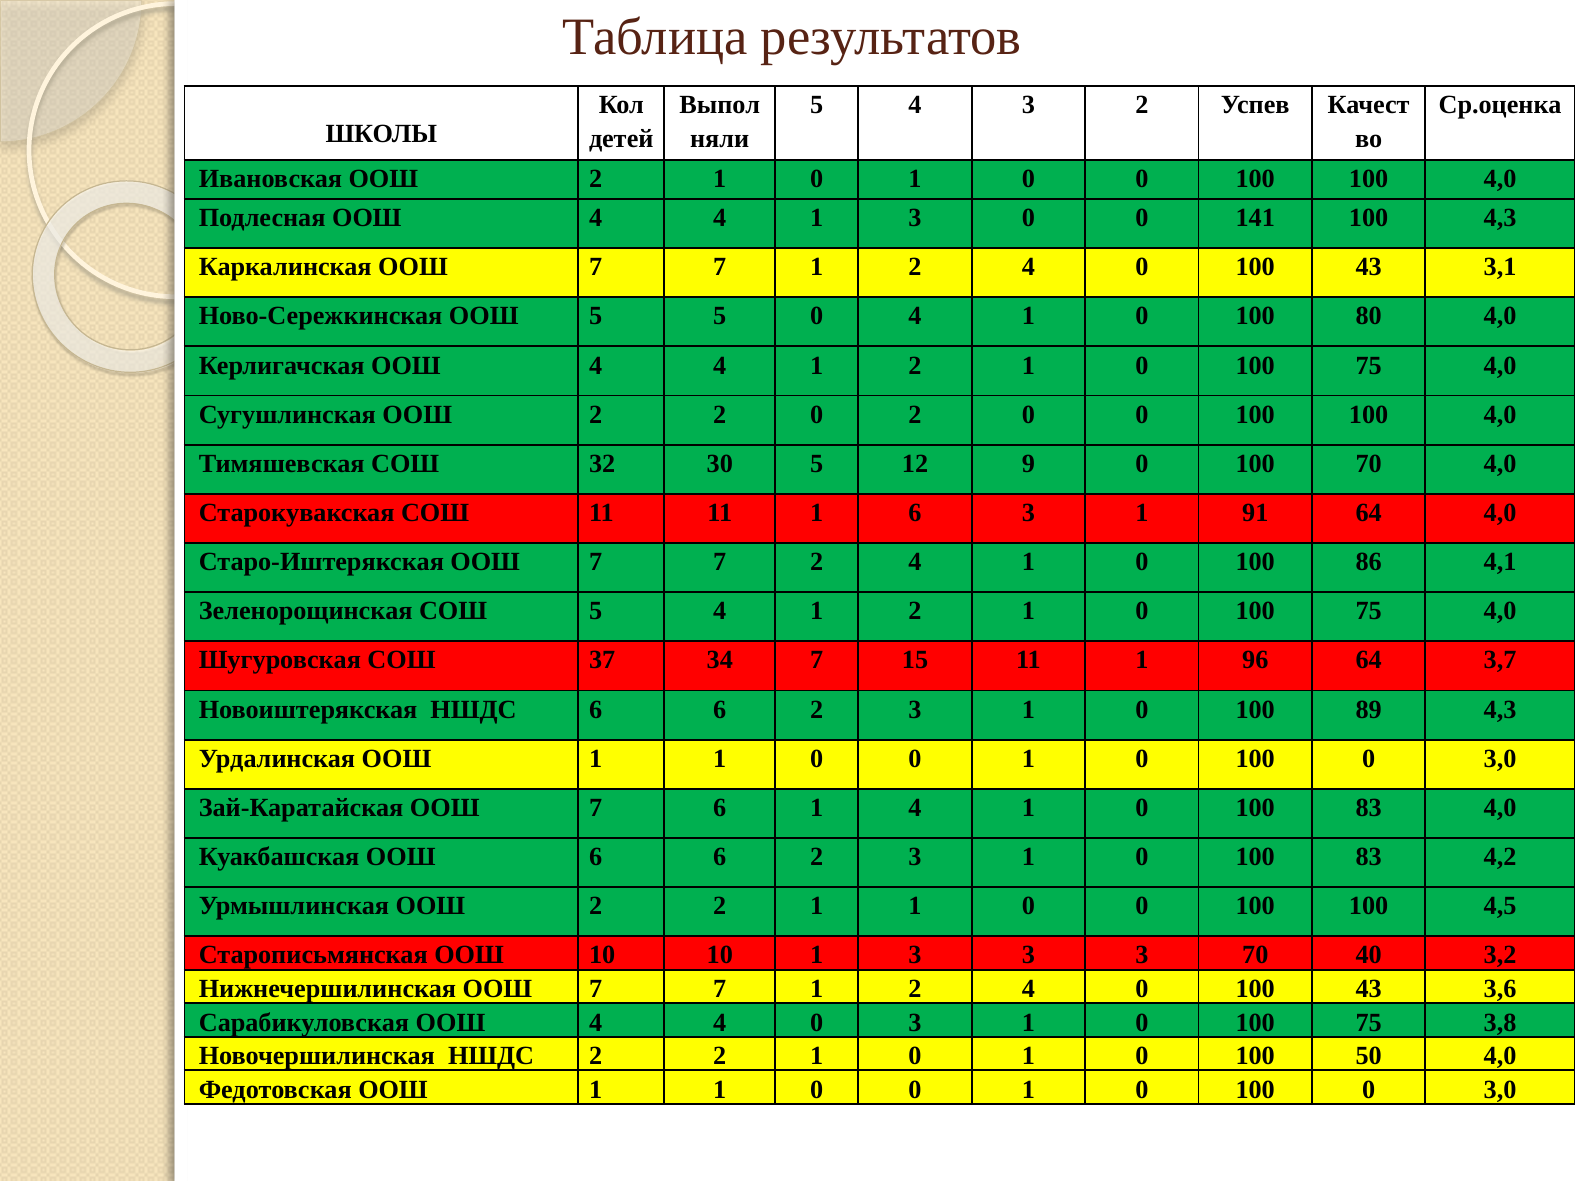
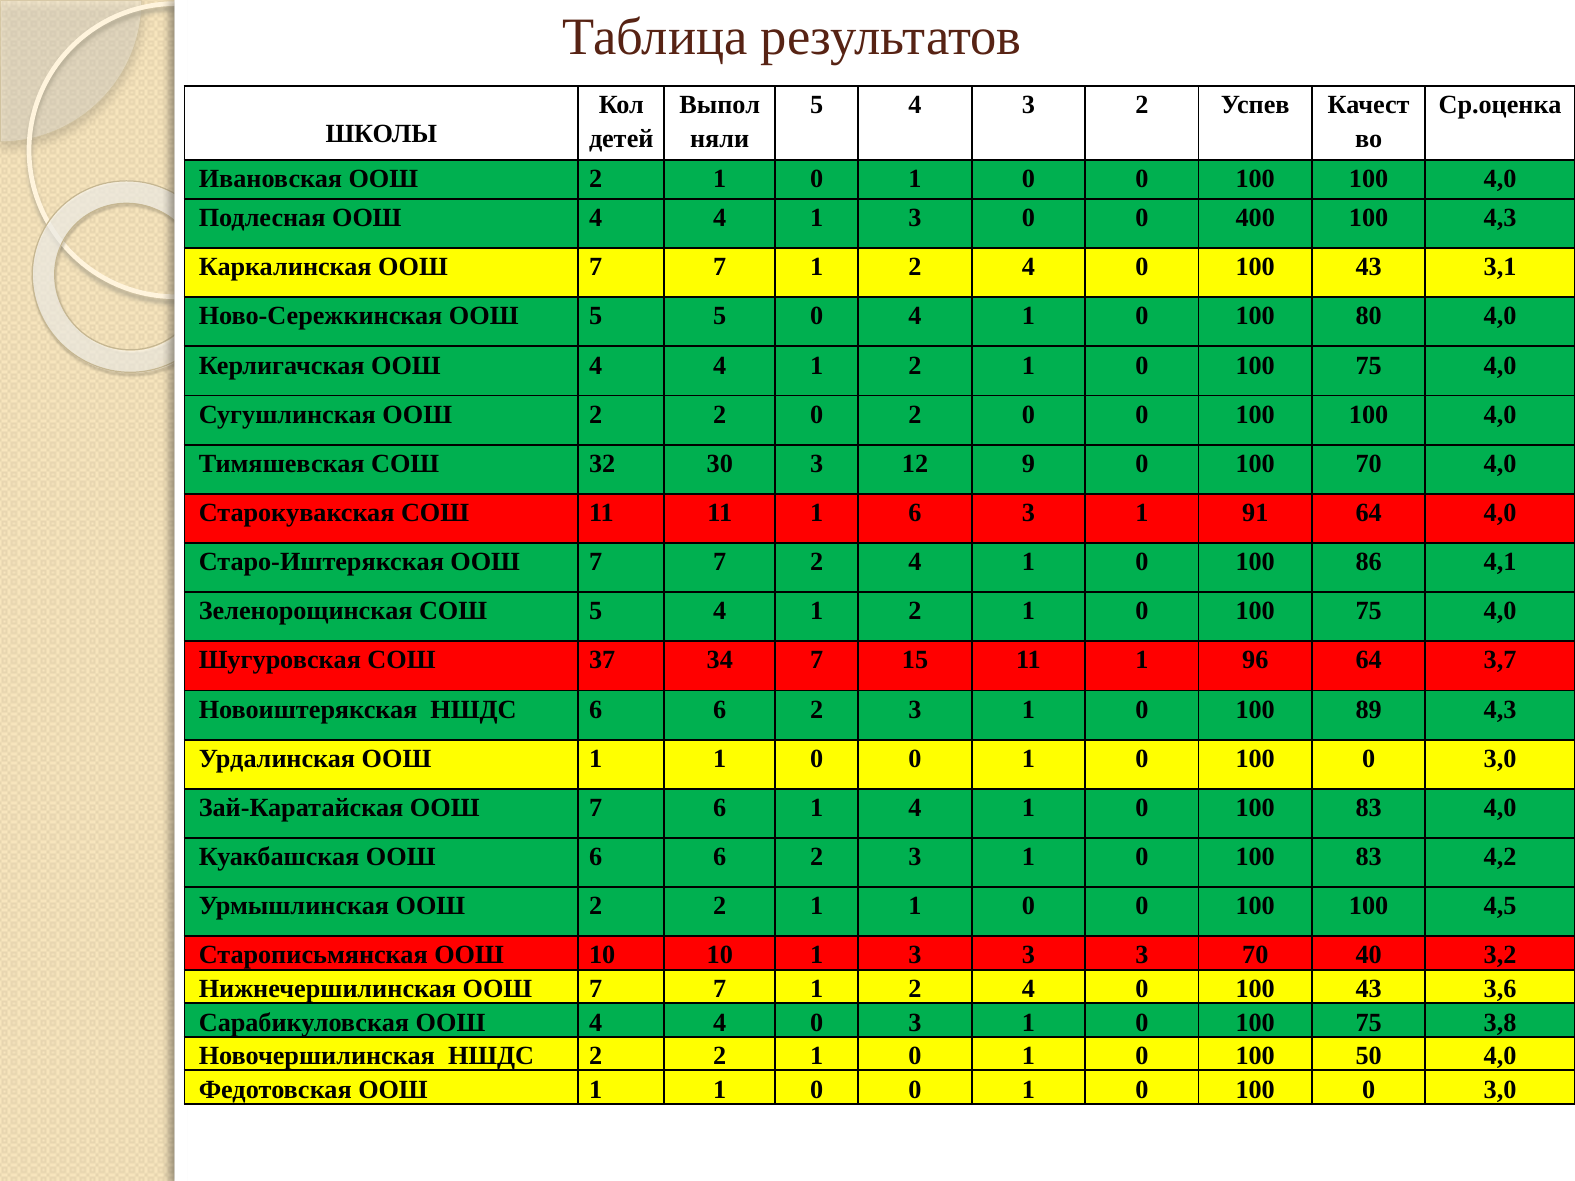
141: 141 -> 400 (1255, 218)
30 5: 5 -> 3 (817, 464)
